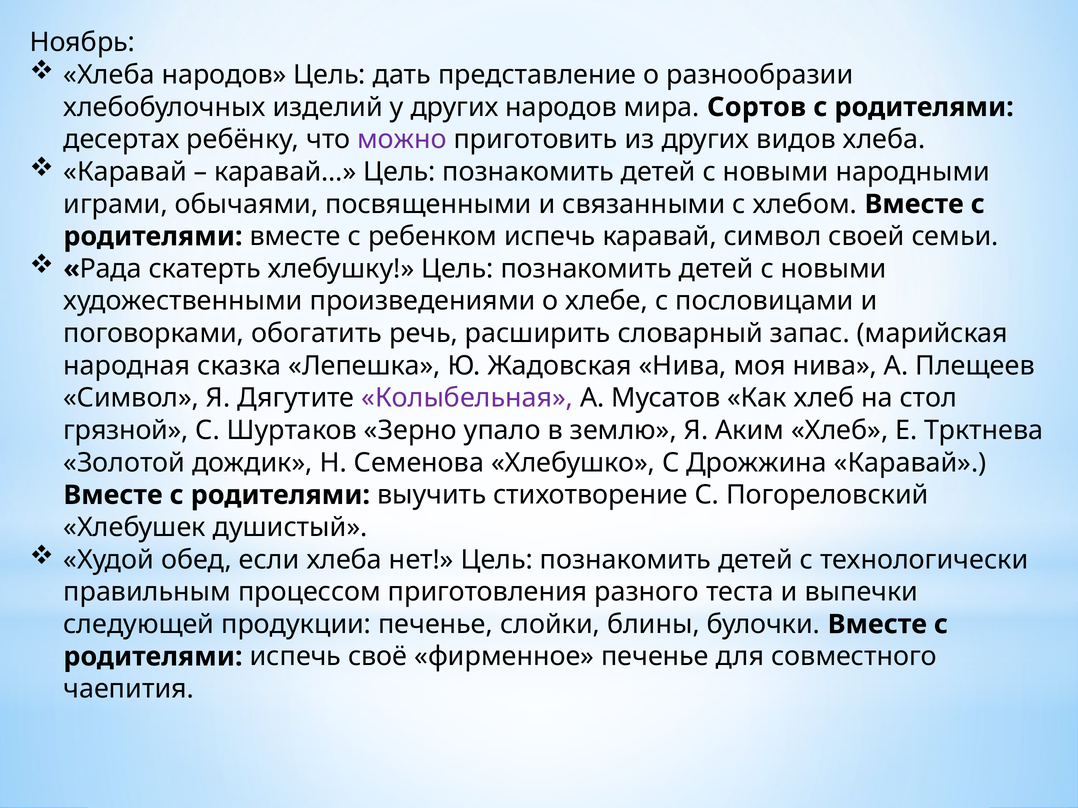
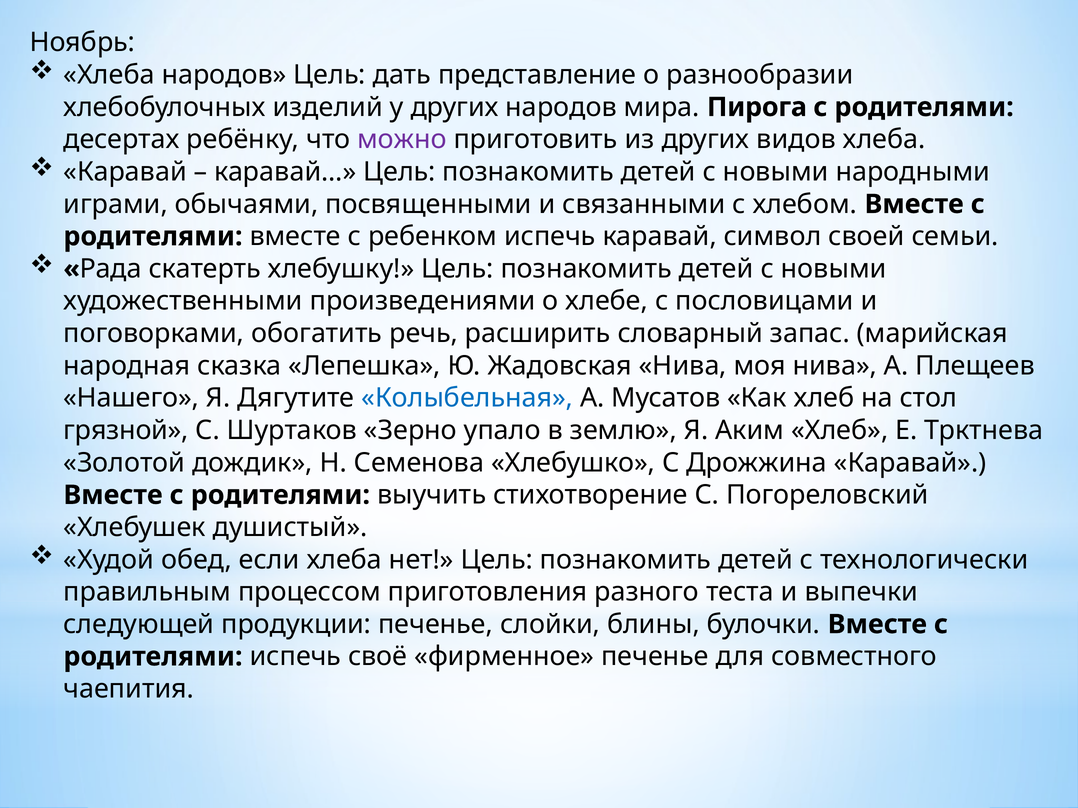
Сортов: Сортов -> Пирога (757, 107)
Символ: Символ -> Нашего (131, 398)
Колыбельная colour: purple -> blue (467, 398)
